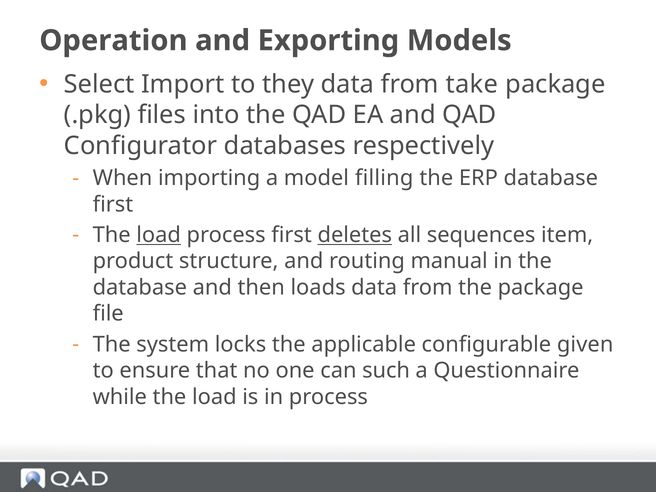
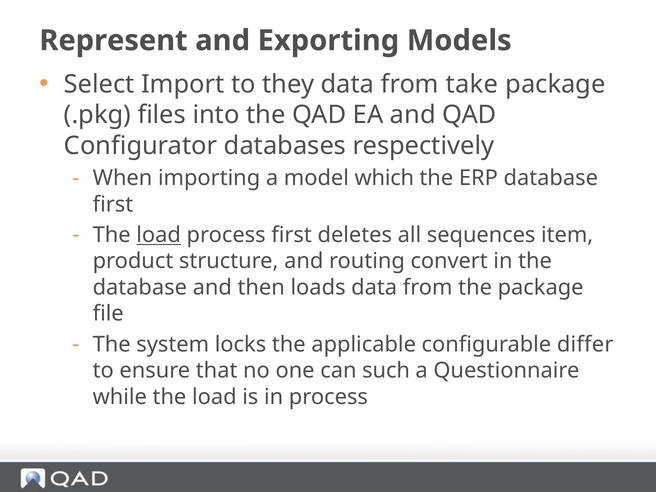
Operation: Operation -> Represent (113, 41)
filling: filling -> which (384, 178)
deletes underline: present -> none (355, 235)
manual: manual -> convert (449, 261)
given: given -> differ (585, 344)
